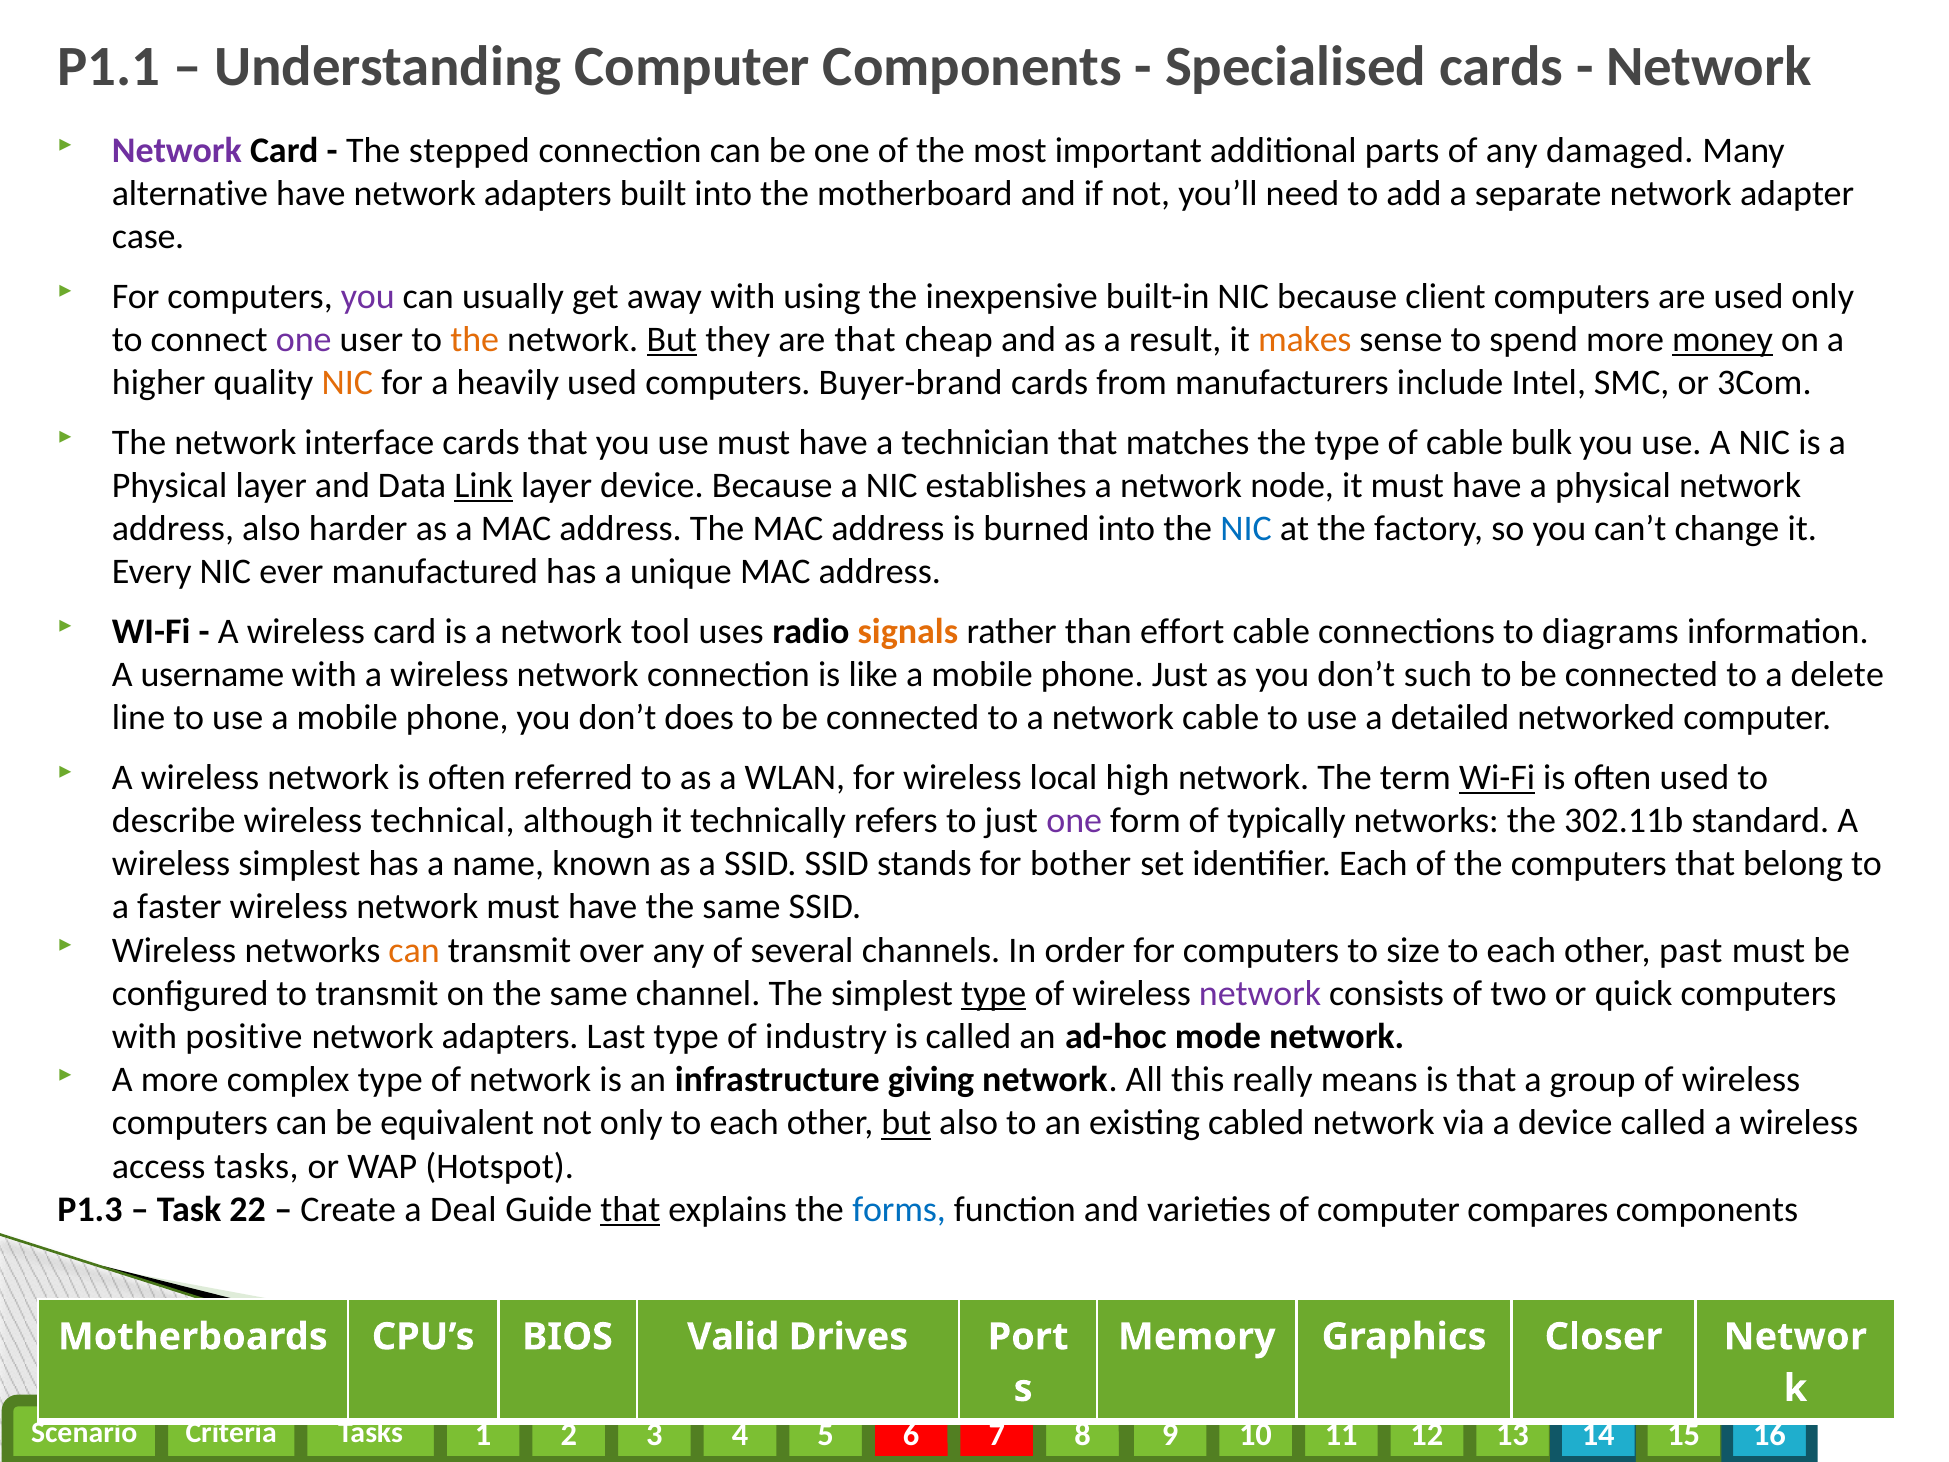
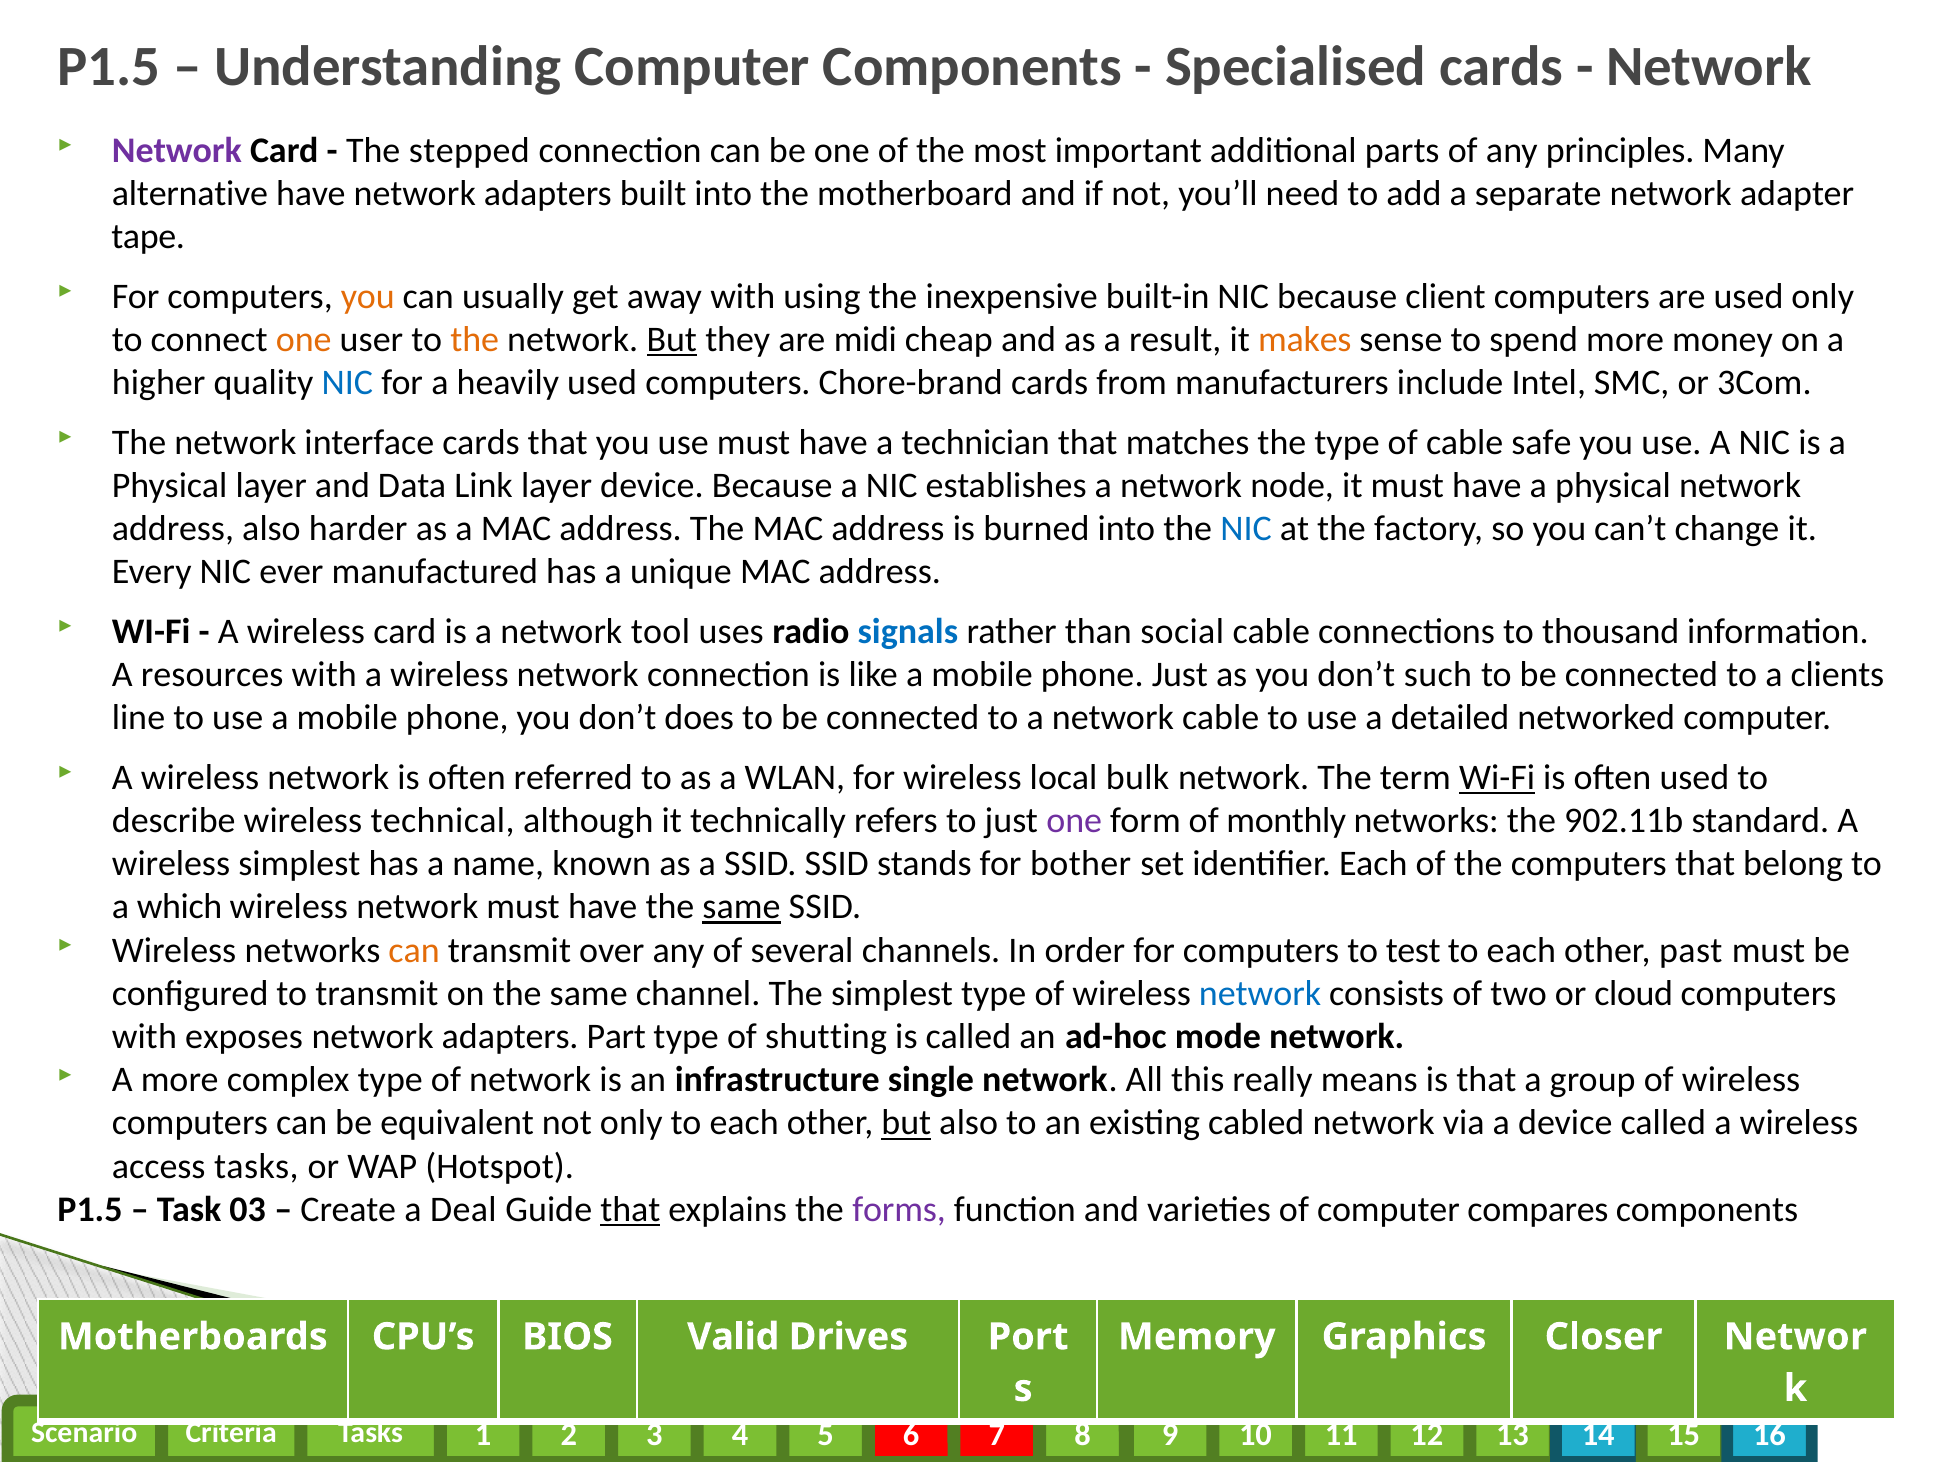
P1.1: P1.1 -> P1.5 (109, 67)
damaged: damaged -> principles (1620, 151)
case: case -> tape (148, 237)
you colour: purple -> orange (368, 297)
one colour: purple -> orange (304, 340)
are that: that -> midi (865, 340)
money underline: present -> none (1722, 340)
NIC colour: orange -> blue (347, 383)
Buyer-brand: Buyer-brand -> Chore-brand (911, 383)
bulk: bulk -> safe (1541, 442)
Link underline: present -> none (484, 486)
signals colour: orange -> blue (908, 631)
effort: effort -> social (1182, 631)
diagrams: diagrams -> thousand (1611, 631)
username: username -> resources (212, 675)
delete: delete -> clients (1837, 675)
high: high -> bulk (1138, 777)
typically: typically -> monthly (1286, 821)
302.11b: 302.11b -> 902.11b (1624, 821)
faster: faster -> which (180, 907)
same underline: none -> present (741, 907)
size: size -> test (1413, 950)
type underline: present -> none (994, 993)
network colour: purple -> blue (1260, 993)
quick: quick -> cloud (1634, 993)
positive: positive -> exposes (244, 1037)
Last: Last -> Part (616, 1037)
industry: industry -> shutting (826, 1037)
giving: giving -> single (931, 1080)
P1.3: P1.3 -> P1.5 (90, 1209)
22: 22 -> 03 (248, 1209)
forms colour: blue -> purple (899, 1209)
